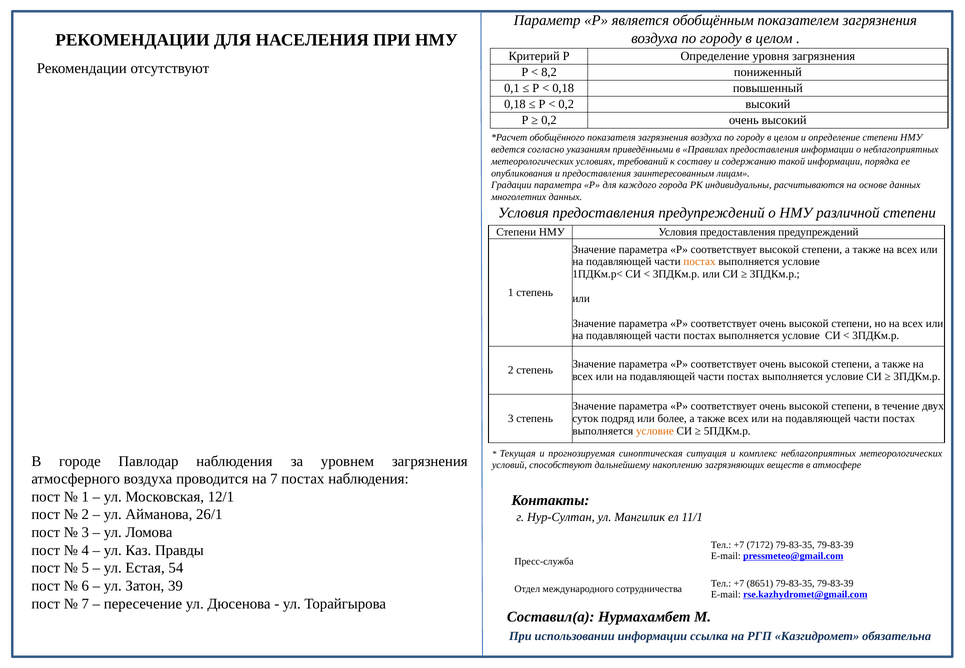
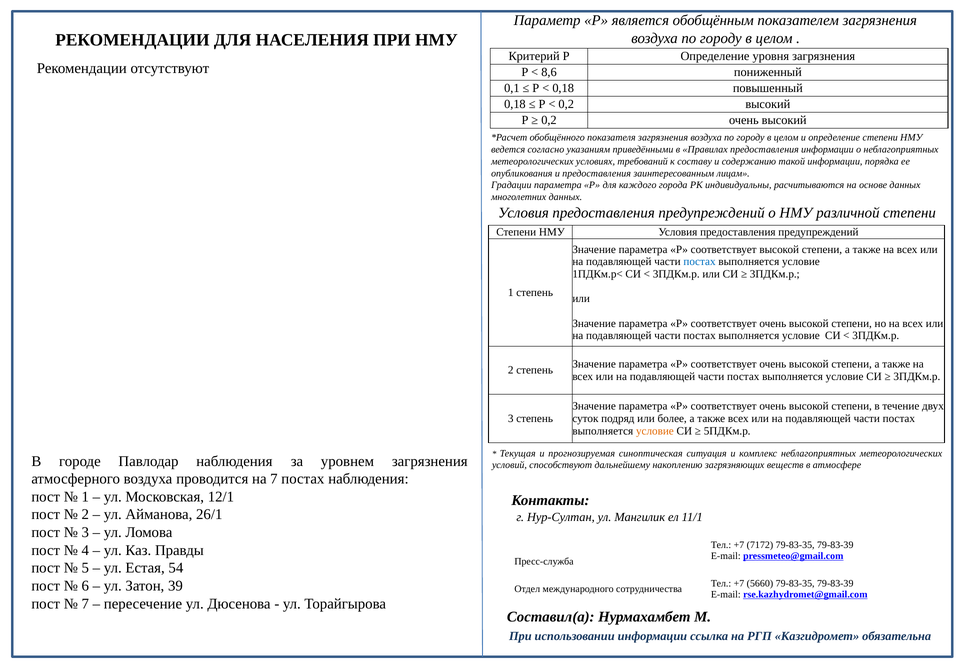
8,2: 8,2 -> 8,6 (549, 72)
постах colour: orange -> blue (700, 262)
8651: 8651 -> 5660 (760, 583)
